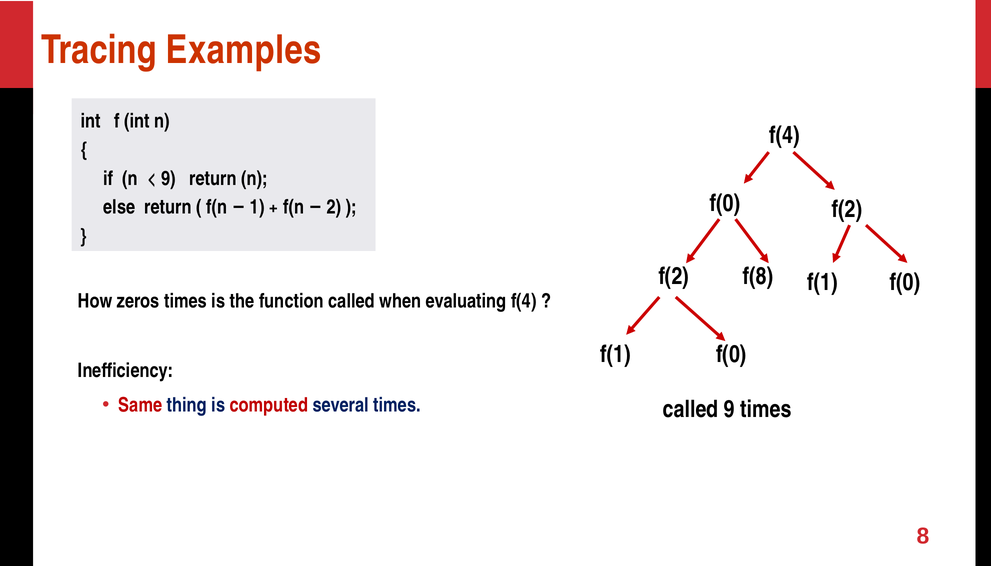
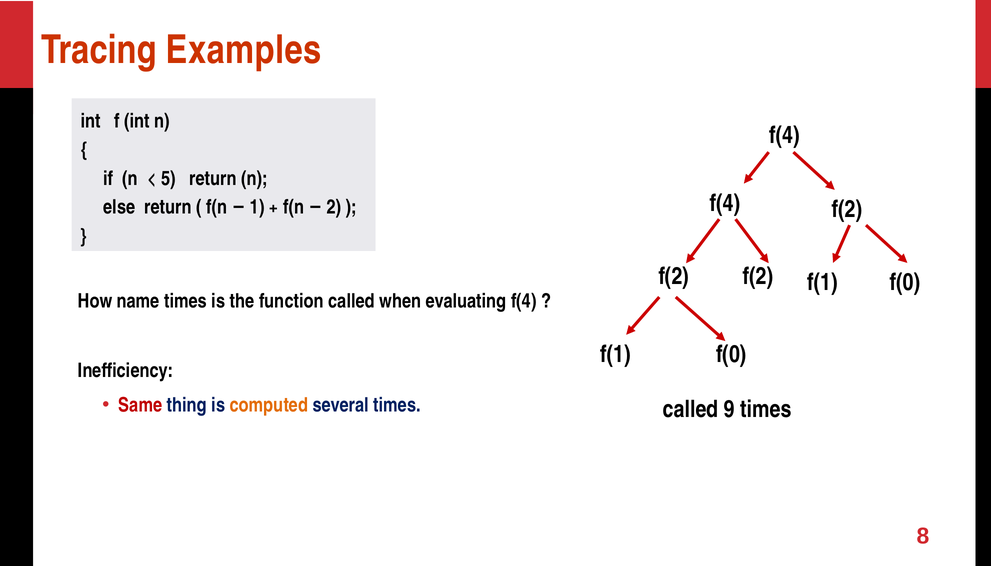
9: 9 -> 5 (168, 179)
f(0: f(0 -> f(4 (725, 203)
f(8: f(8 -> f(2 (758, 277)
zeros: zeros -> name (138, 301)
computed colour: red -> orange (269, 405)
